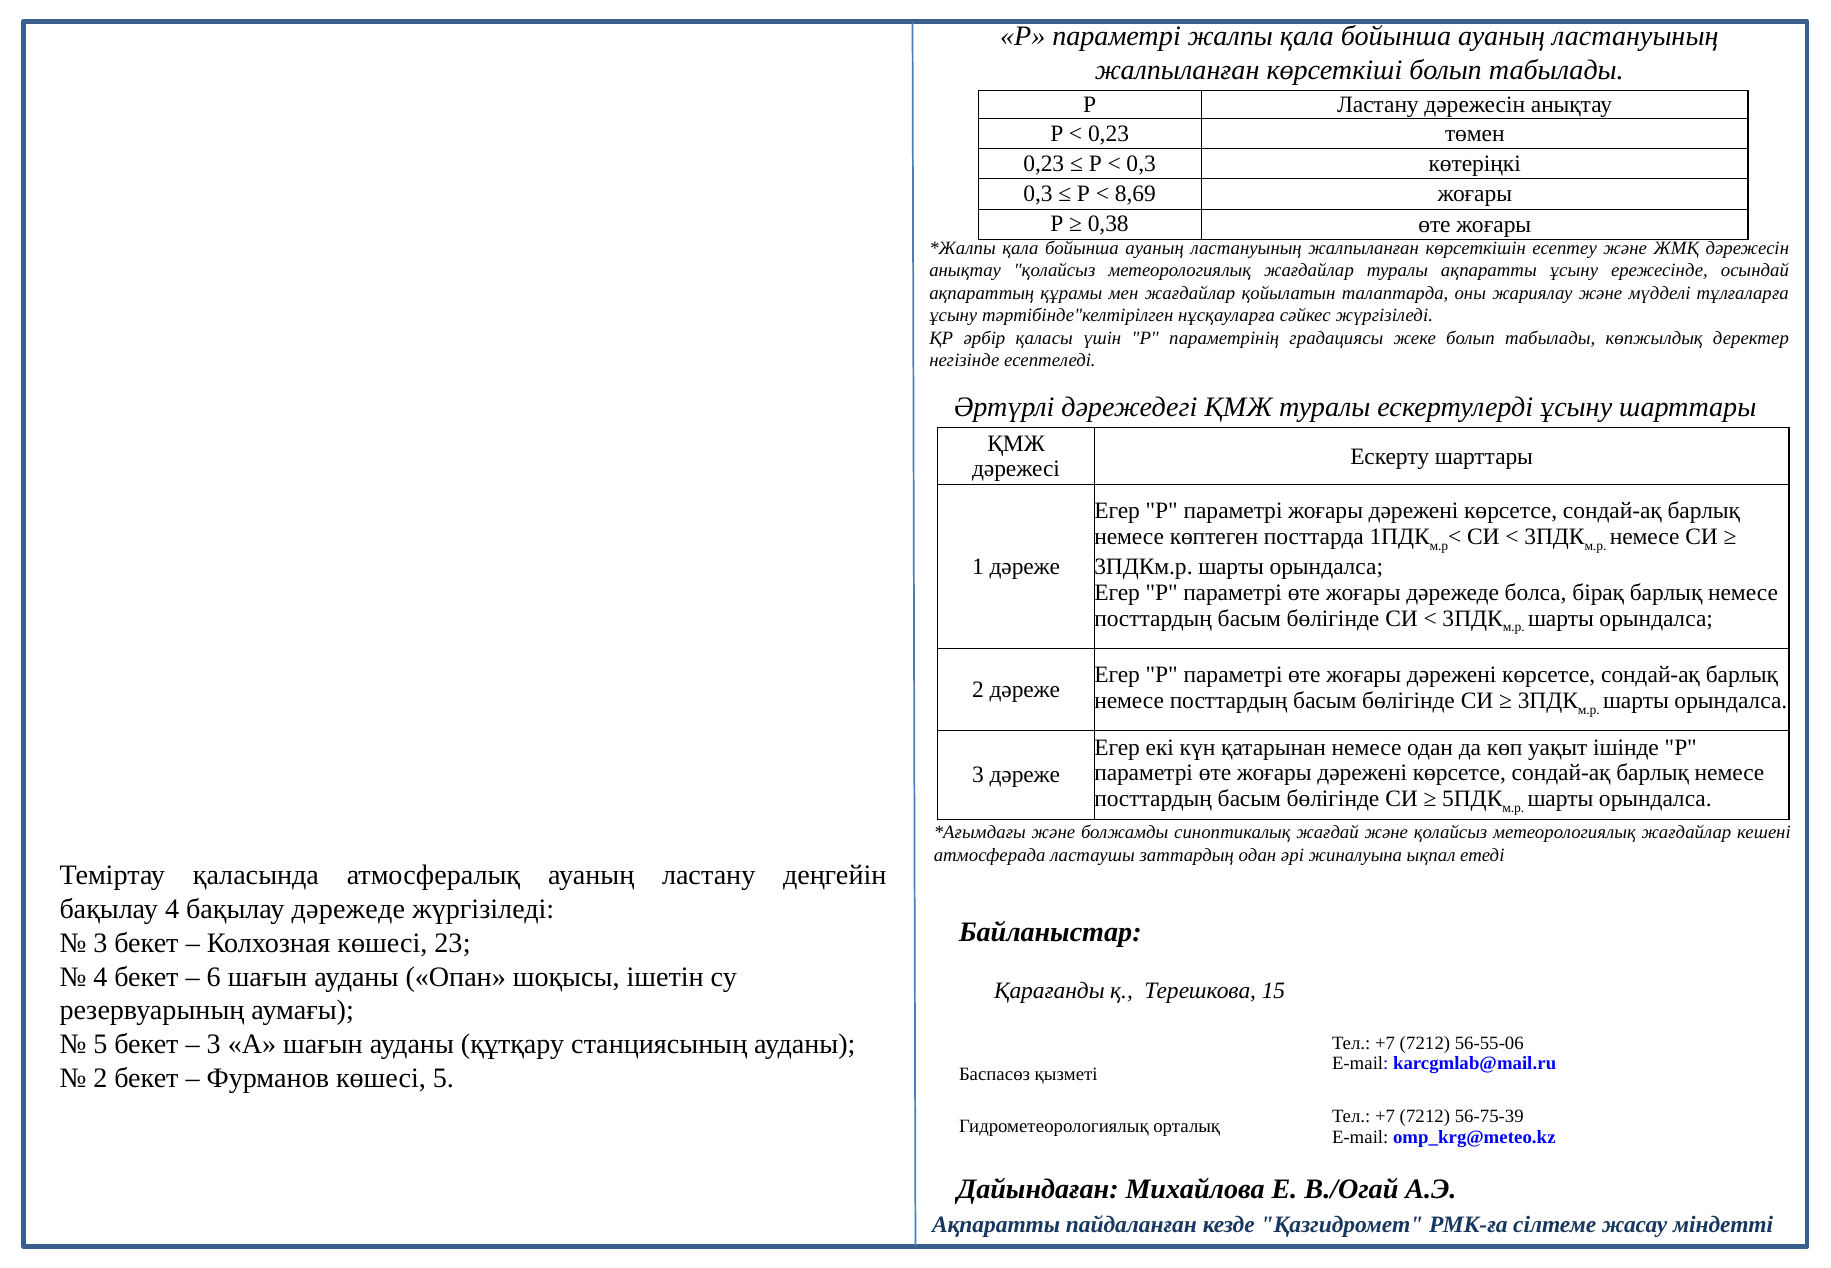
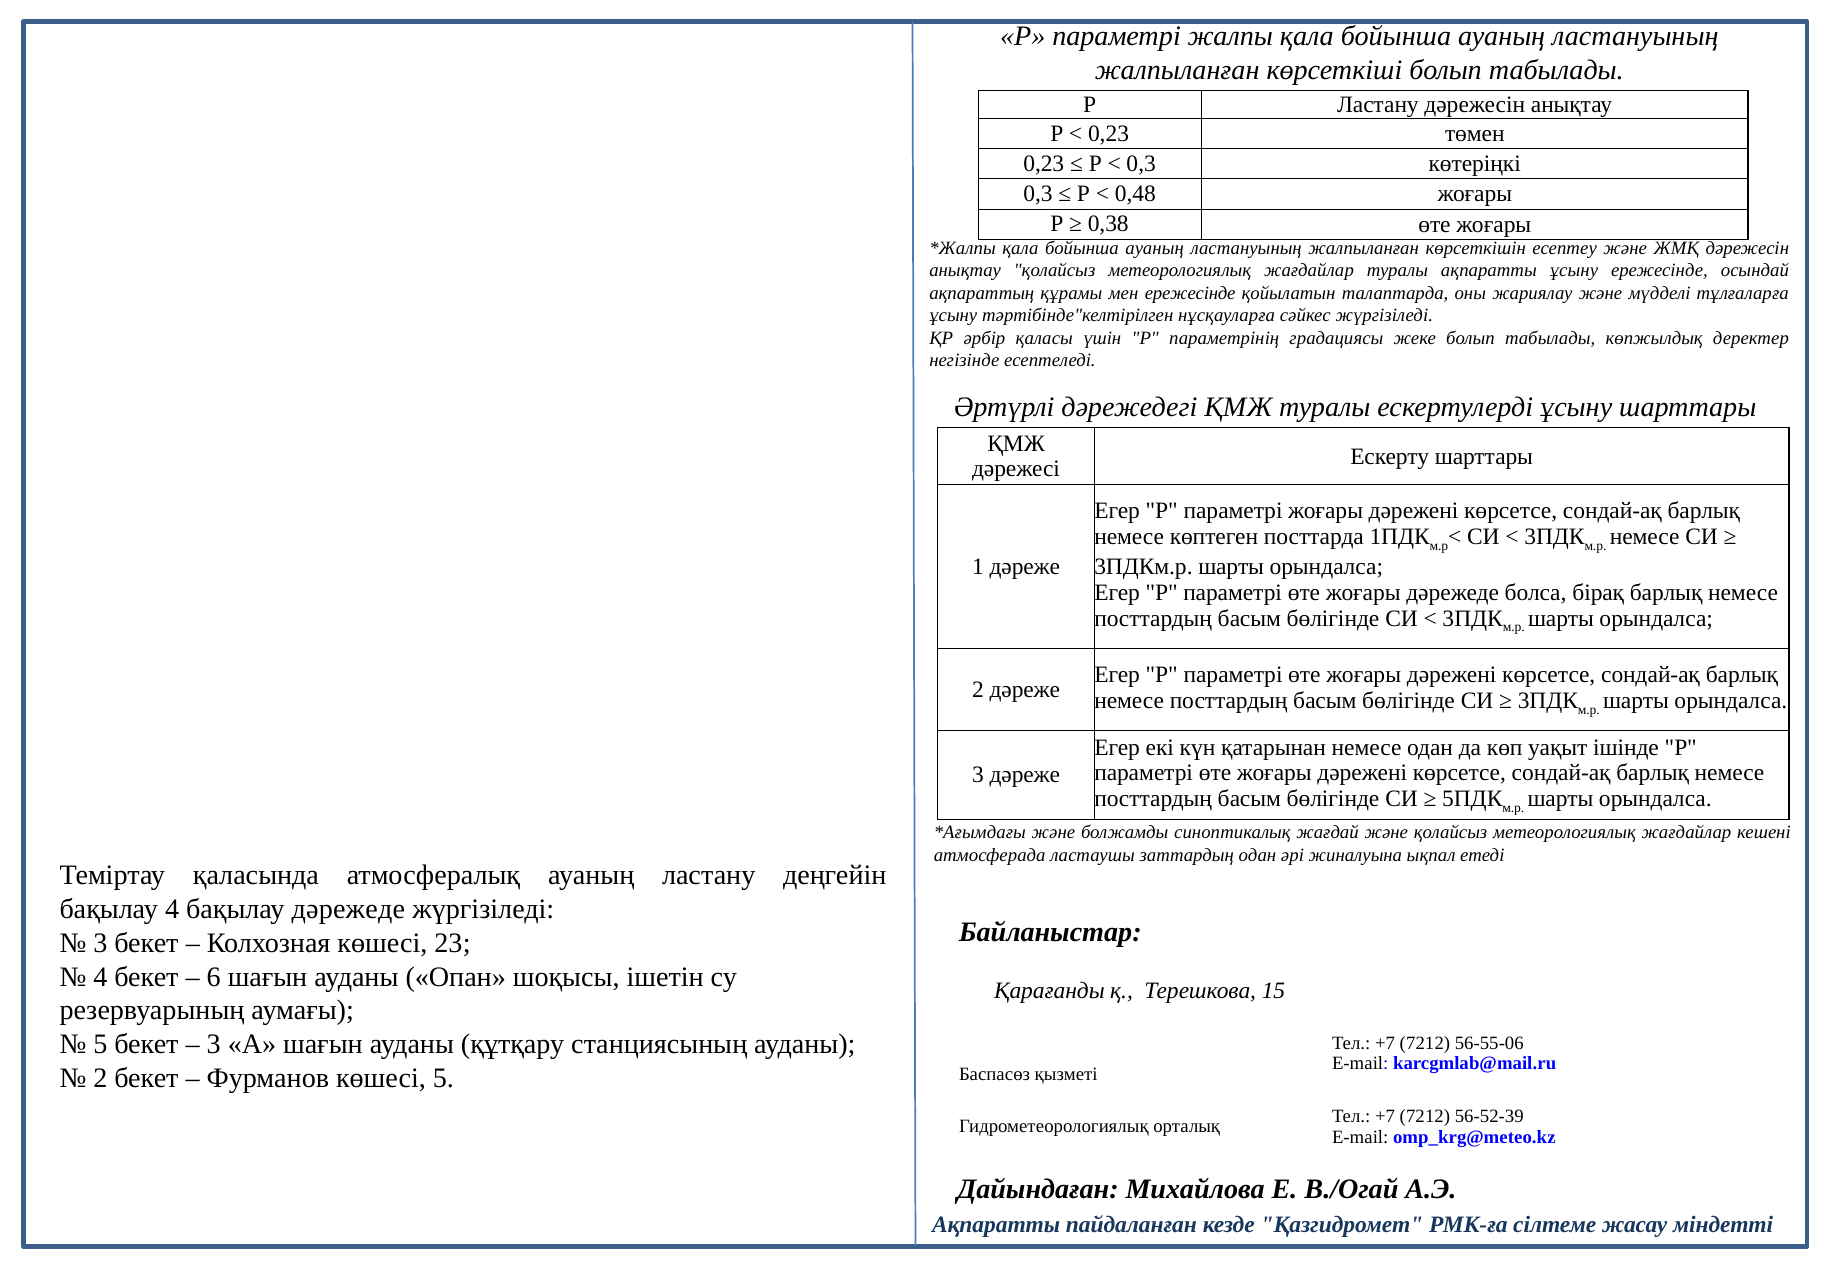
8,69: 8,69 -> 0,48 (1135, 194)
мен жағдайлар: жағдайлар -> ережесінде (1190, 293)
56-75-39: 56-75-39 -> 56-52-39 (1489, 1116)
